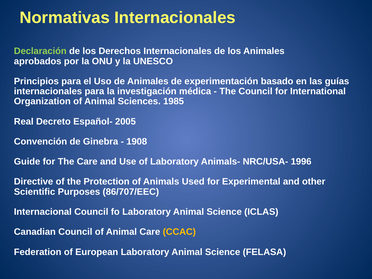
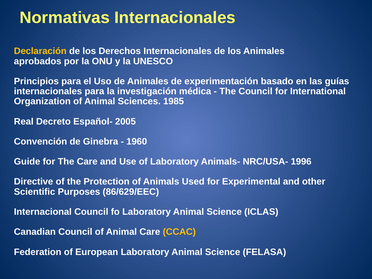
Declaración colour: light green -> yellow (40, 51)
1908: 1908 -> 1960 (137, 142)
86/707/EEC: 86/707/EEC -> 86/629/EEC (131, 192)
